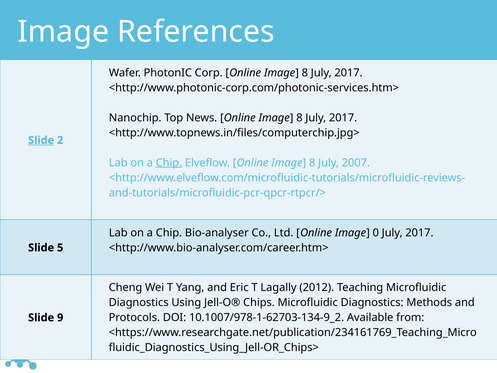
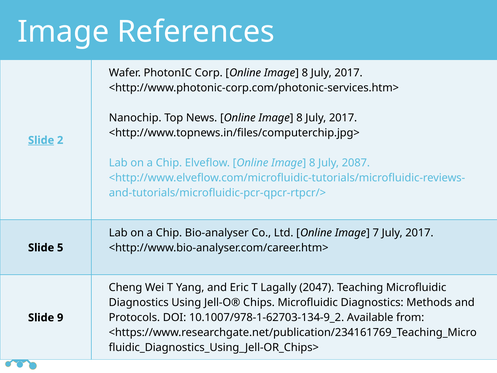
Chip underline: present -> none (169, 163)
2007: 2007 -> 2087 (356, 163)
0: 0 -> 7 (376, 233)
2012: 2012 -> 2047 (317, 287)
